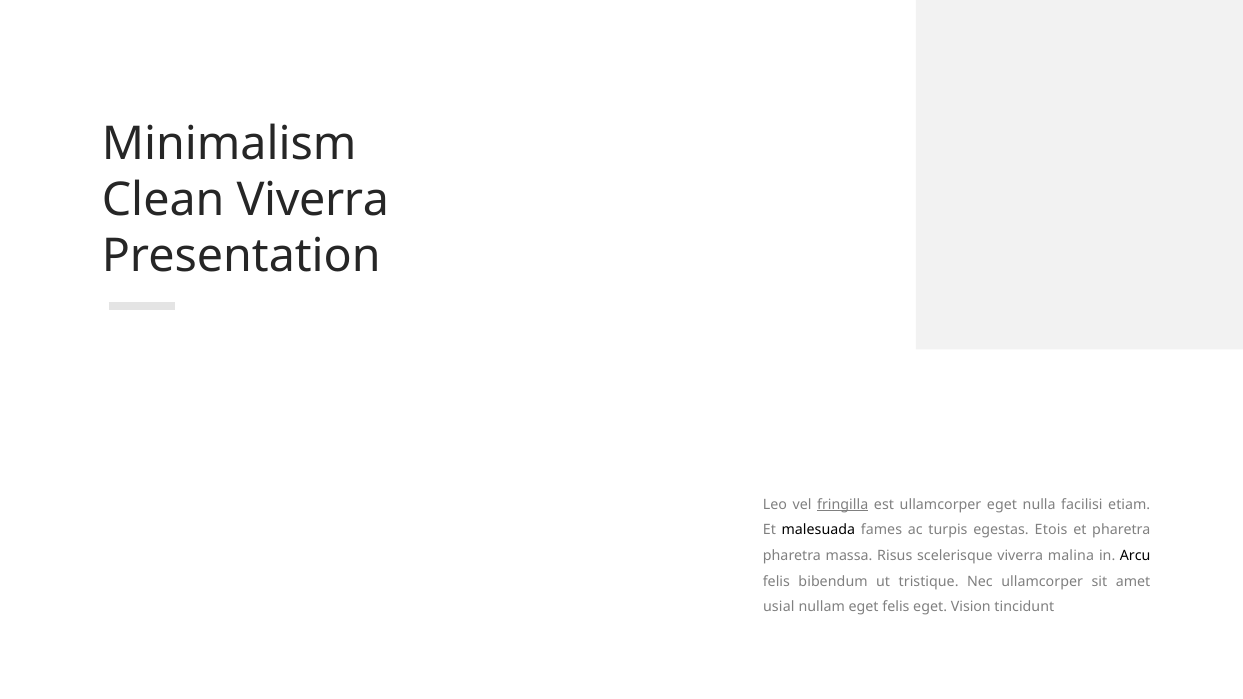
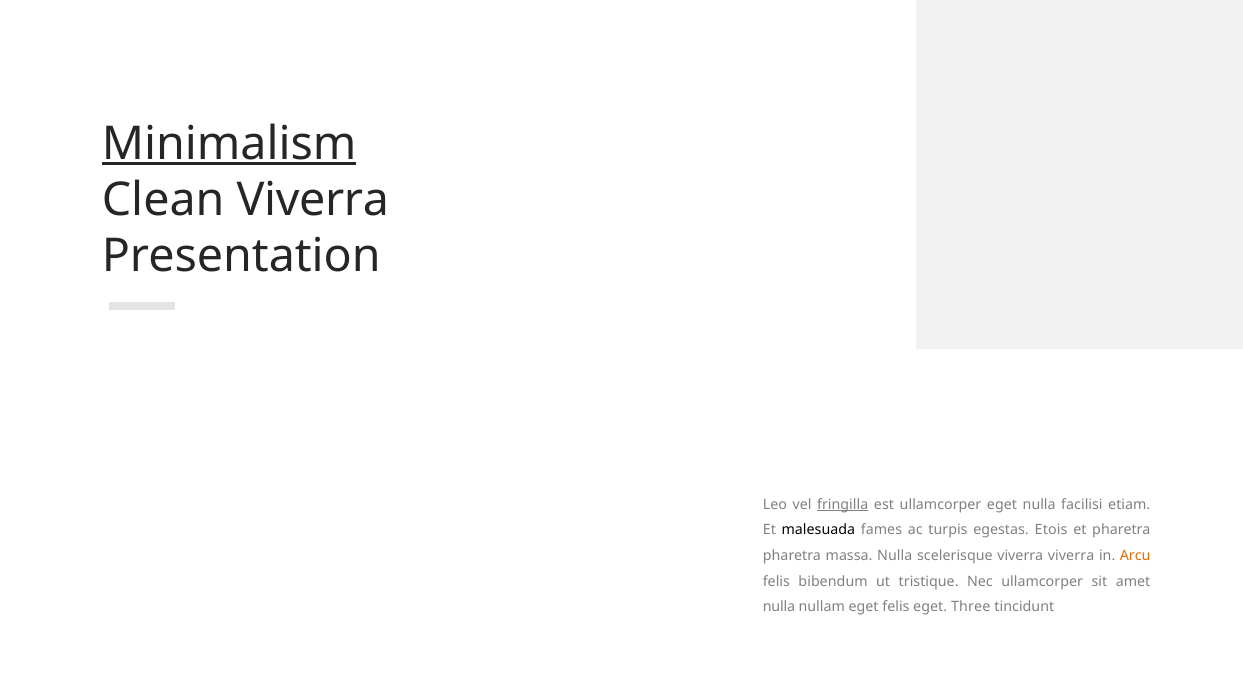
Minimalism underline: none -> present (229, 144)
massa Risus: Risus -> Nulla (895, 556)
viverra malina: malina -> viverra (1071, 556)
Arcu colour: black -> orange (1135, 556)
usial: usial -> nulla (779, 607)
Vision: Vision -> Three (971, 607)
